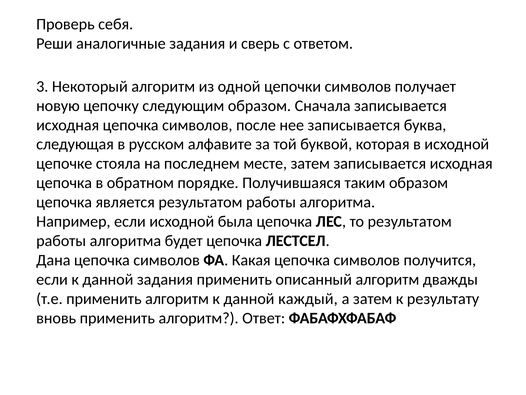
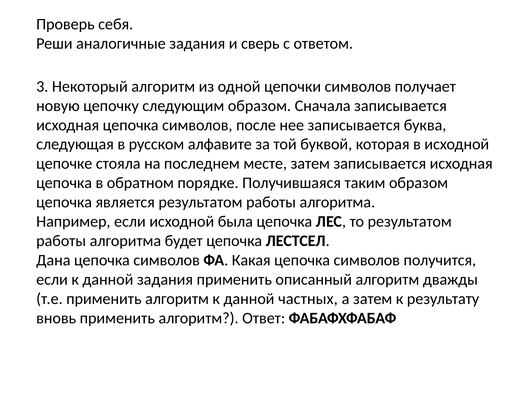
каждый: каждый -> частных (308, 298)
